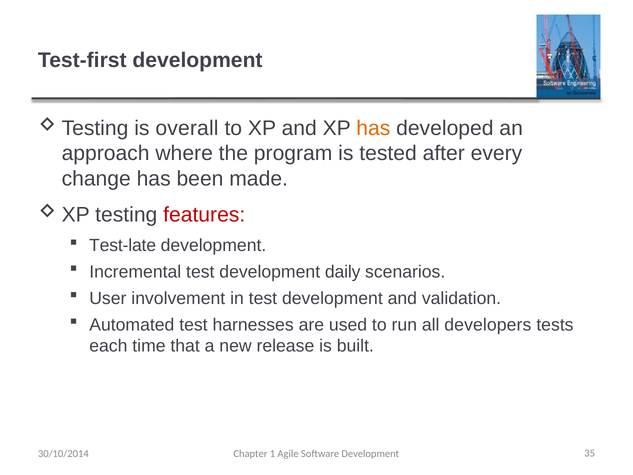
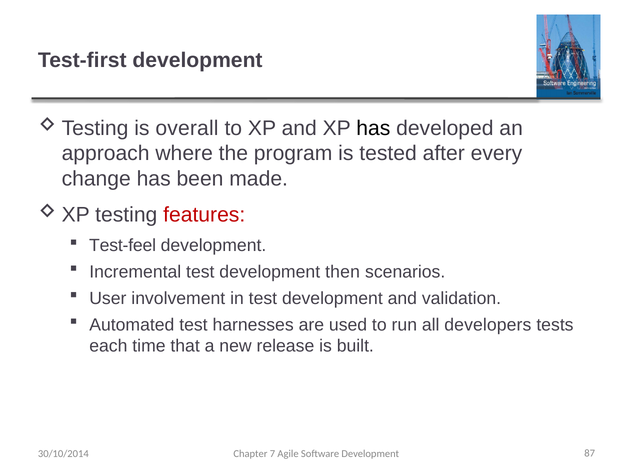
has colour: orange -> black (373, 128)
Test-late: Test-late -> Test-feel (123, 245)
daily: daily -> then (343, 272)
1: 1 -> 7 (272, 453)
35: 35 -> 87 (590, 453)
